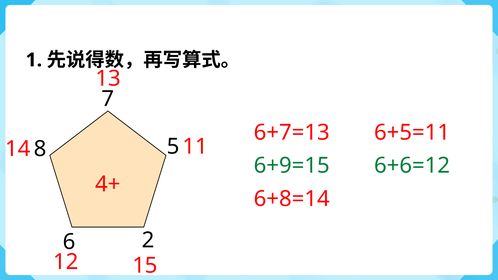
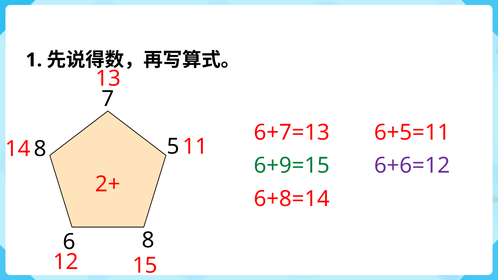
6+6=12 colour: green -> purple (412, 166)
4+: 4+ -> 2+ (108, 184)
6 2: 2 -> 8 (148, 240)
